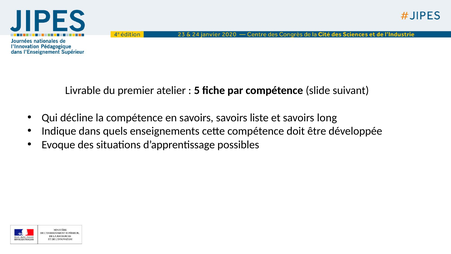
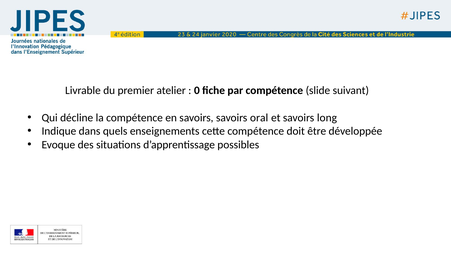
5: 5 -> 0 (197, 90)
liste: liste -> oral (259, 117)
